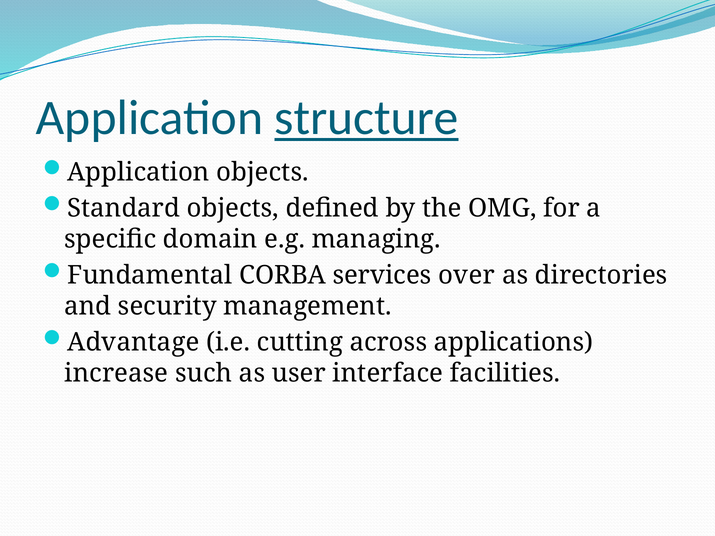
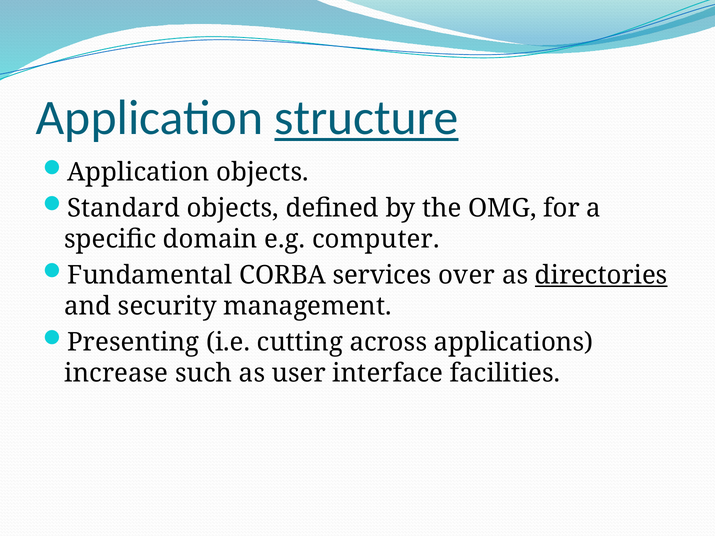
managing: managing -> computer (376, 239)
directories underline: none -> present (601, 275)
Advantage: Advantage -> Presenting (133, 342)
